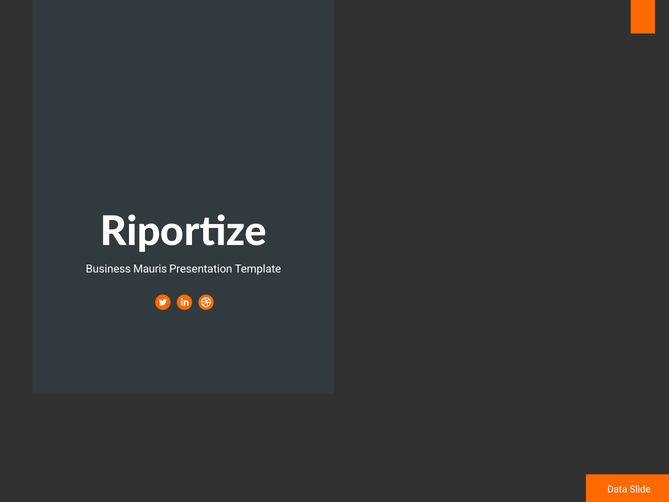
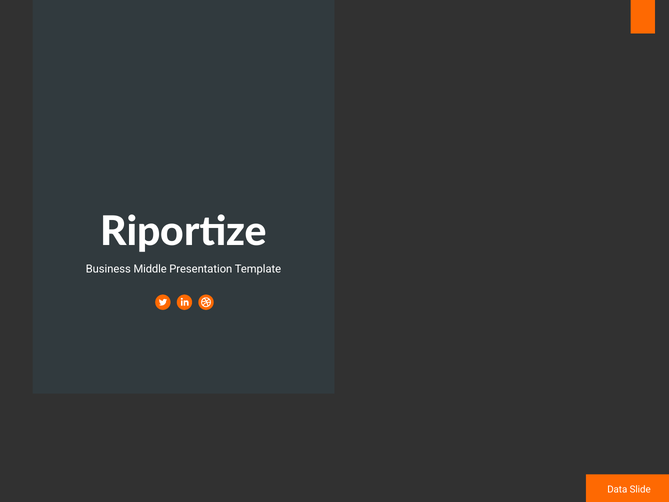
Mauris: Mauris -> Middle (150, 269)
